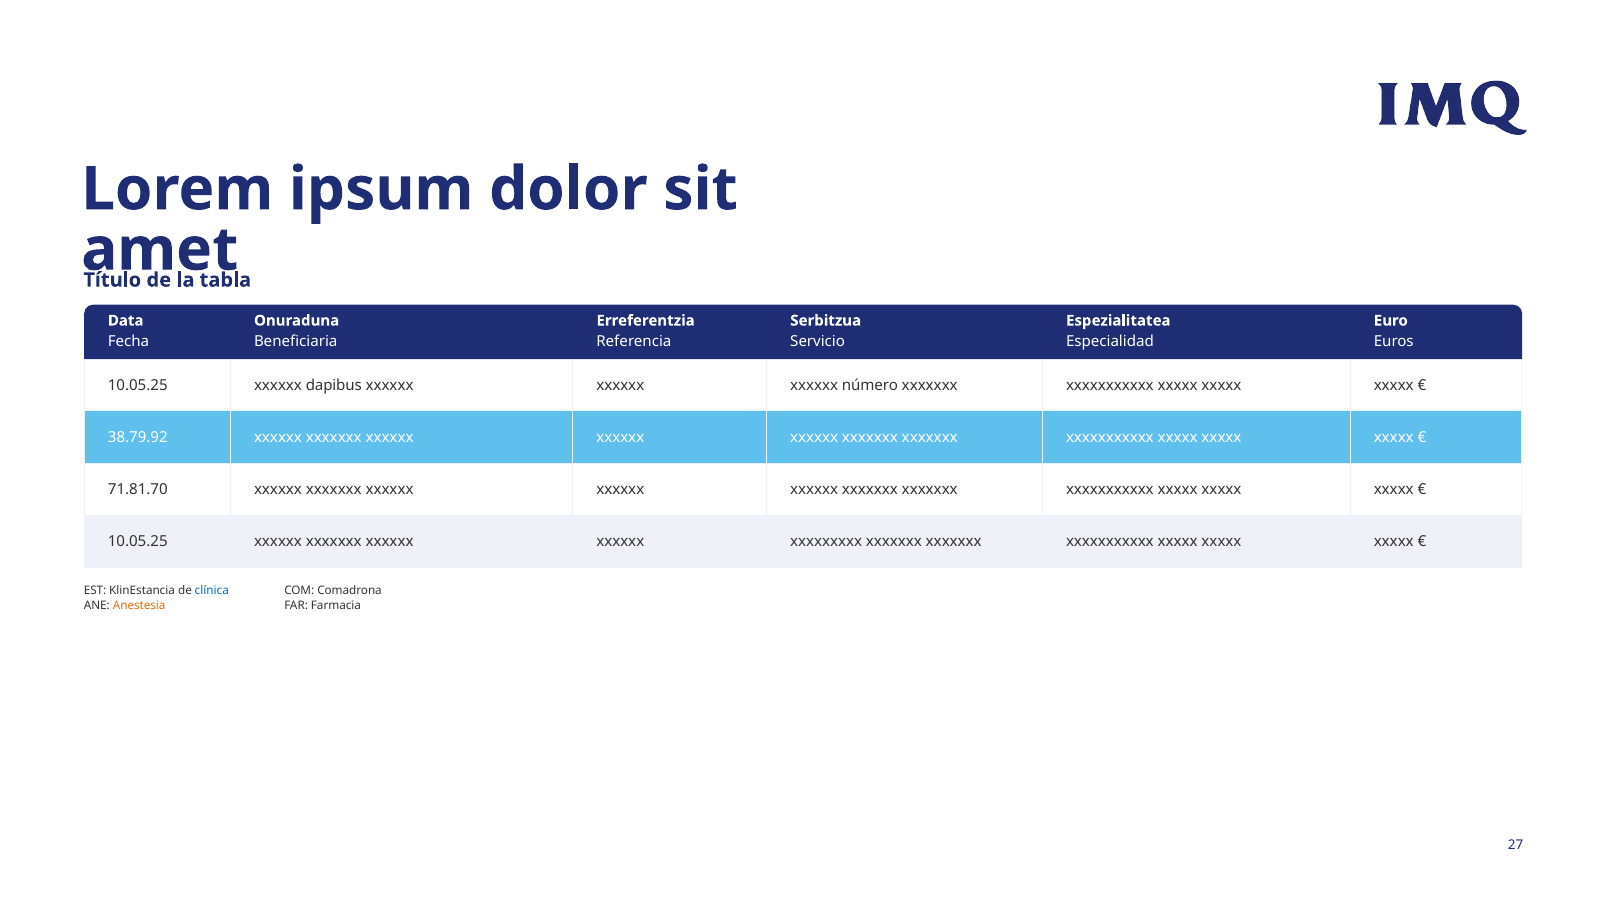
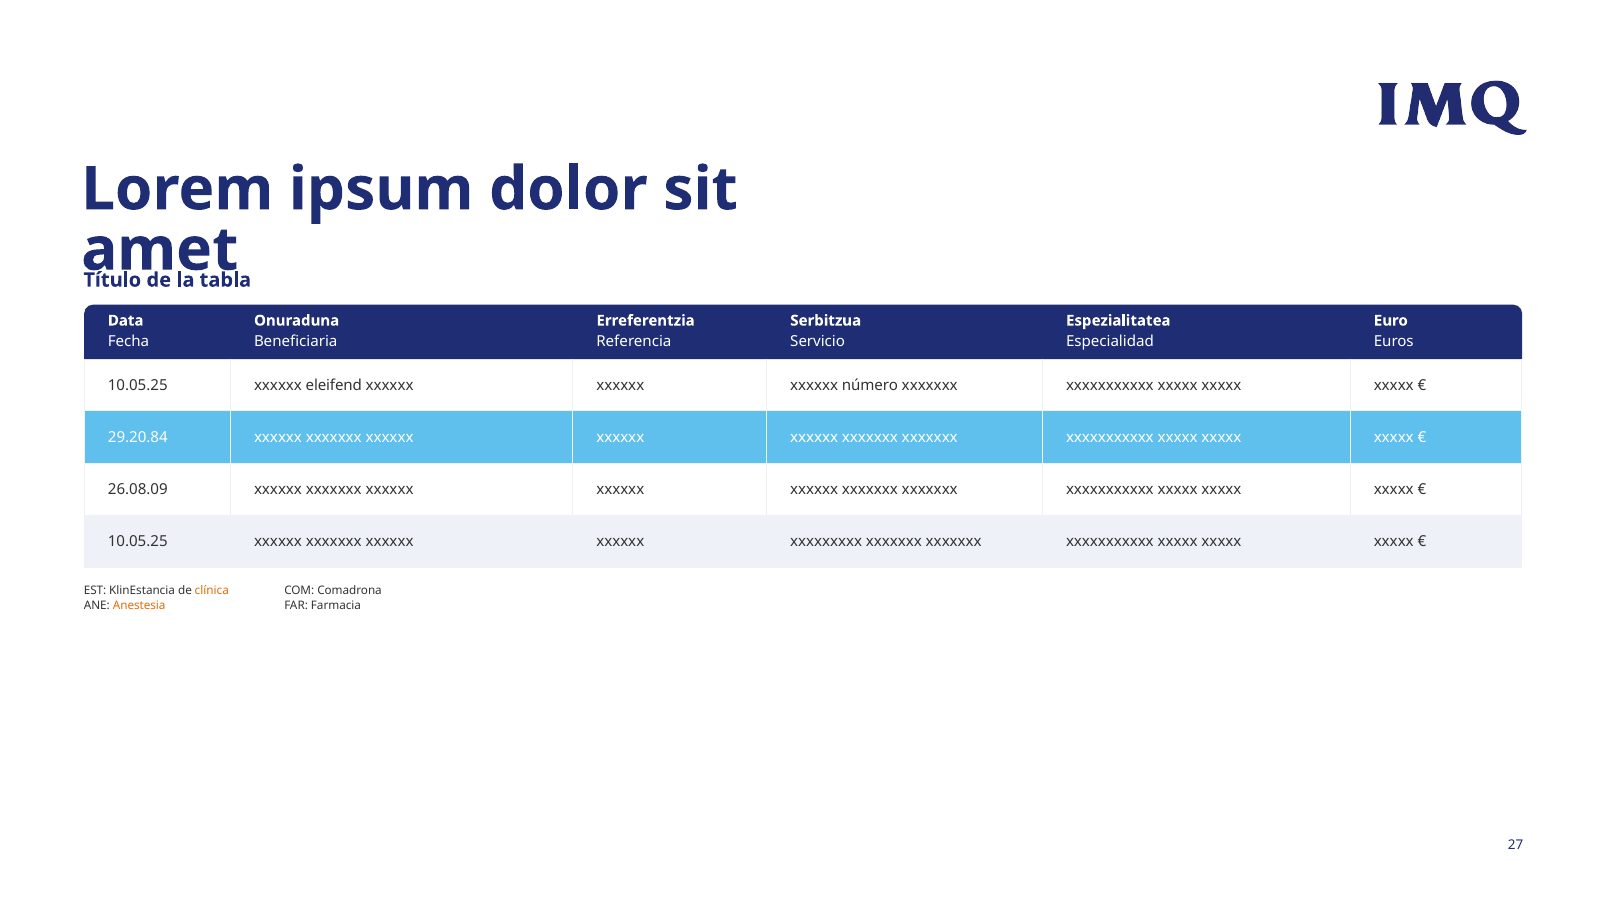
dapibus: dapibus -> eleifend (334, 385)
38.79.92: 38.79.92 -> 29.20.84 (138, 438)
71.81.70: 71.81.70 -> 26.08.09 (138, 490)
clínica colour: blue -> orange (212, 590)
